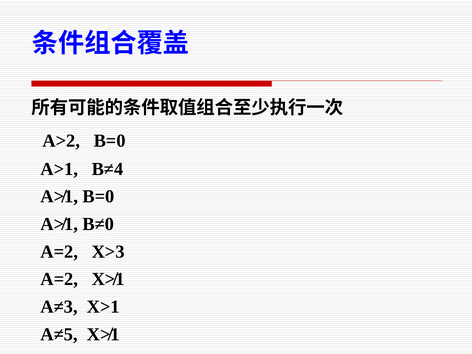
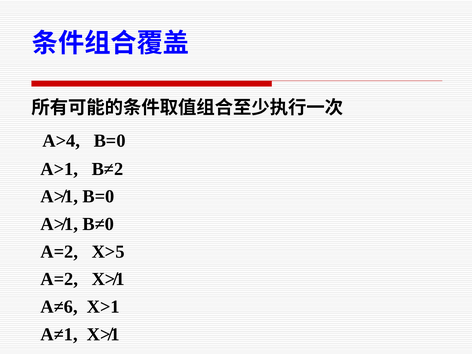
A>2: A>2 -> A>4 (61, 141)
B≠4: B≠4 -> B≠2 (107, 169)
X>3: X>3 -> X>5 (108, 252)
A≠3: A≠3 -> A≠6 (59, 307)
A≠5: A≠5 -> A≠1 (59, 334)
